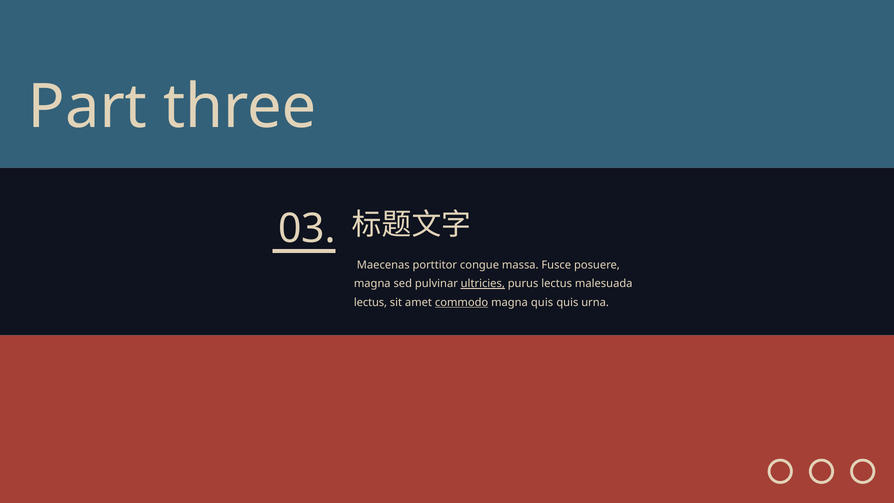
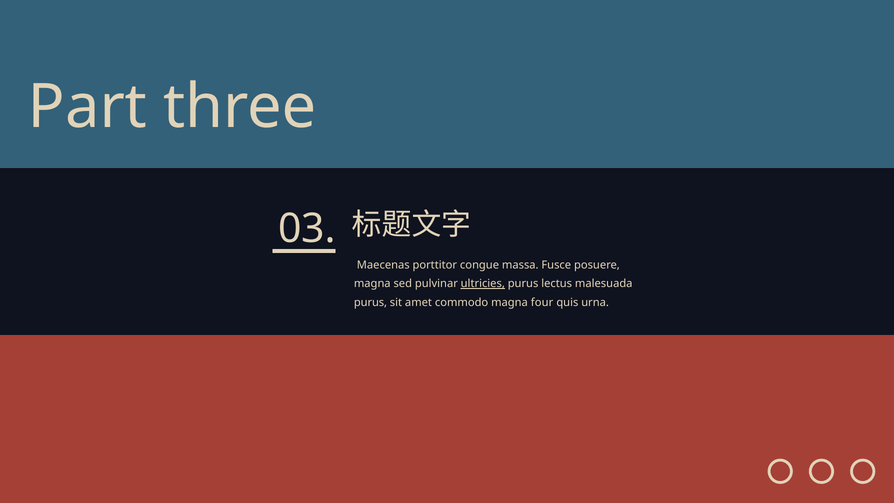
lectus: lectus -> purus (371, 302)
commodo underline: present -> none (462, 302)
magna quis: quis -> four (542, 302)
